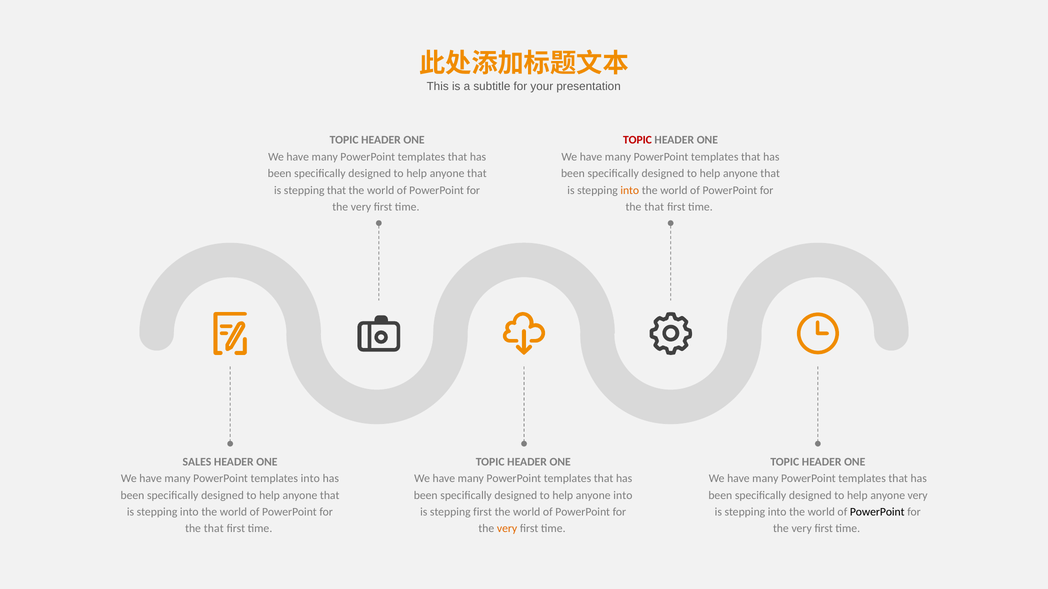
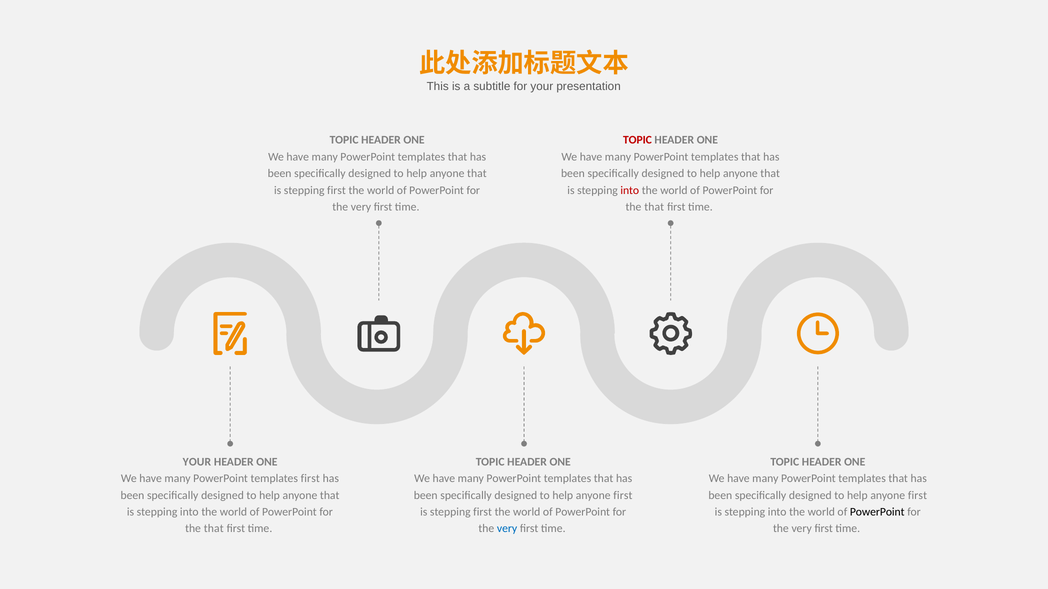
that: that -> first (336, 190)
into colour: orange -> red (630, 190)
SALES: SALES -> YOUR (197, 462)
templates into: into -> first (310, 479)
into: into -> first (623, 495)
very: very -> first (917, 495)
very colour: orange -> blue (507, 529)
